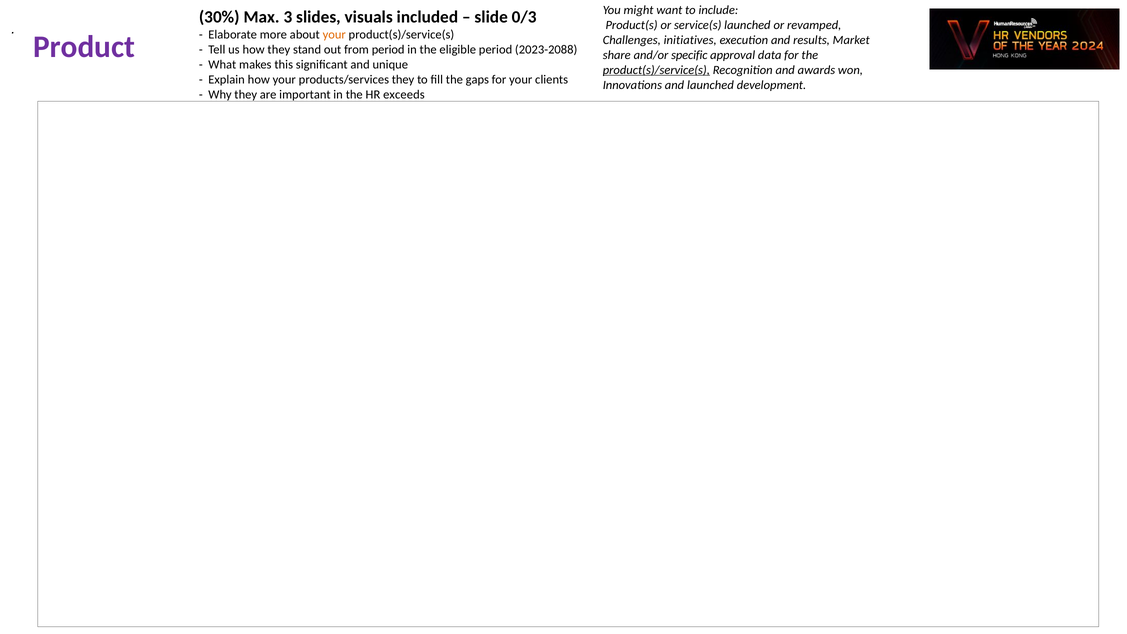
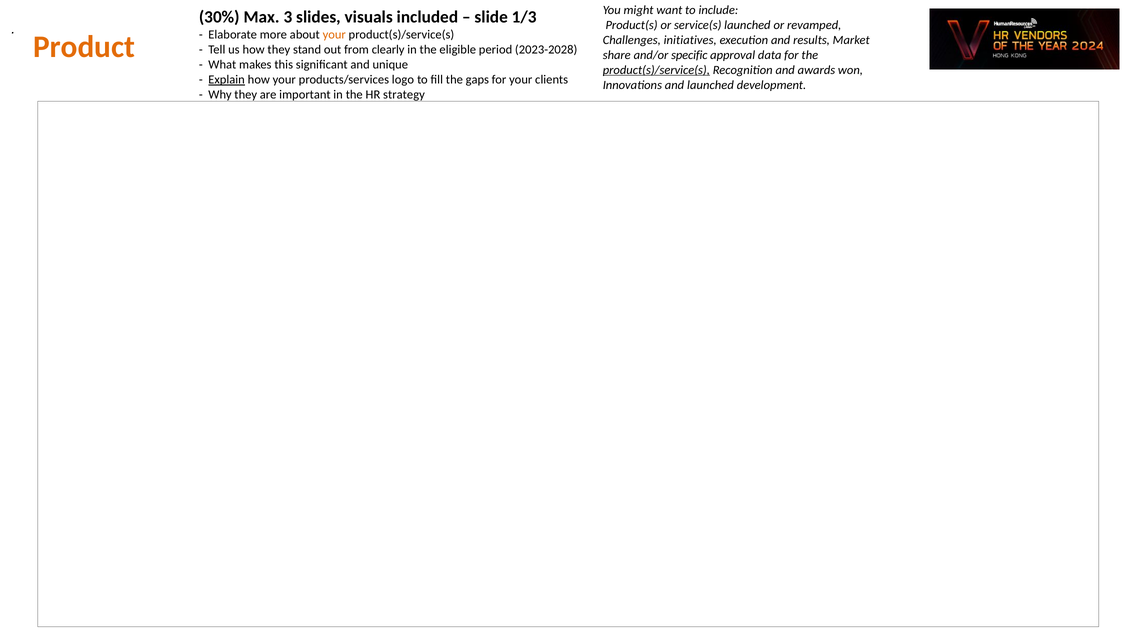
0/3: 0/3 -> 1/3 (524, 17)
Product colour: purple -> orange (84, 47)
from period: period -> clearly (388, 50)
2023-2088: 2023-2088 -> 2023-2028 (546, 50)
Explain underline: none -> present (227, 80)
products/services they: they -> logo (403, 80)
exceeds: exceeds -> strategy (404, 95)
